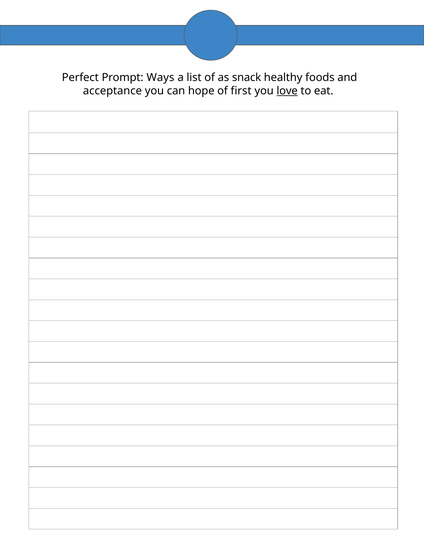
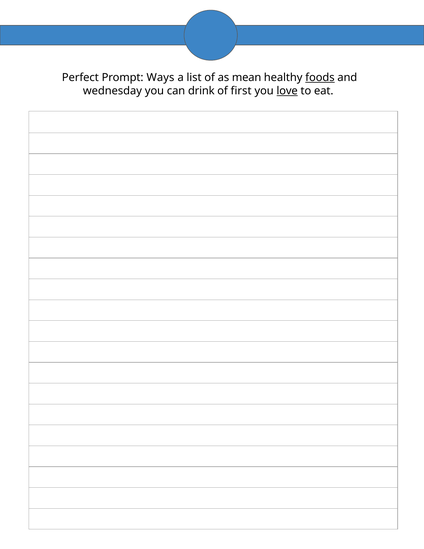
snack: snack -> mean (247, 78)
foods underline: none -> present (320, 78)
acceptance: acceptance -> wednesday (112, 91)
hope: hope -> drink (201, 91)
